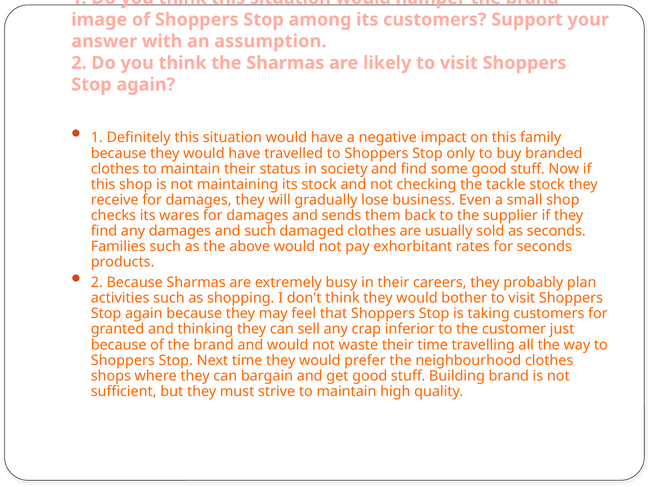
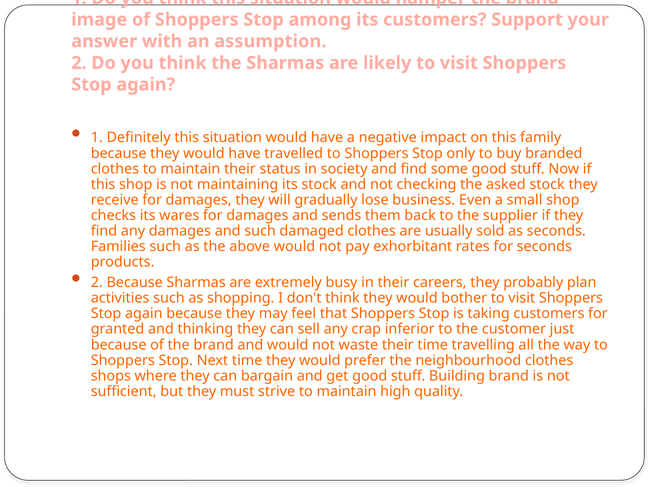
tackle: tackle -> asked (506, 184)
